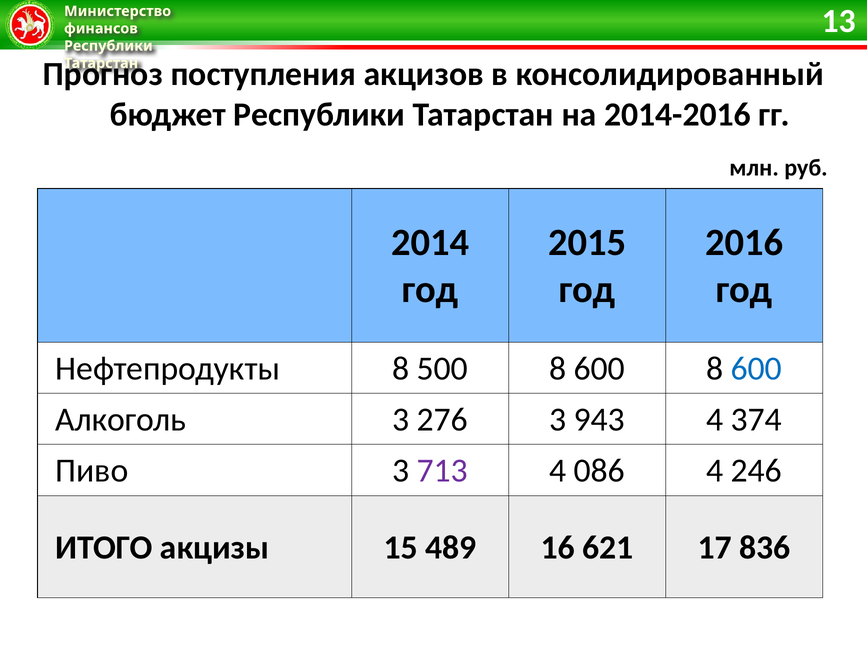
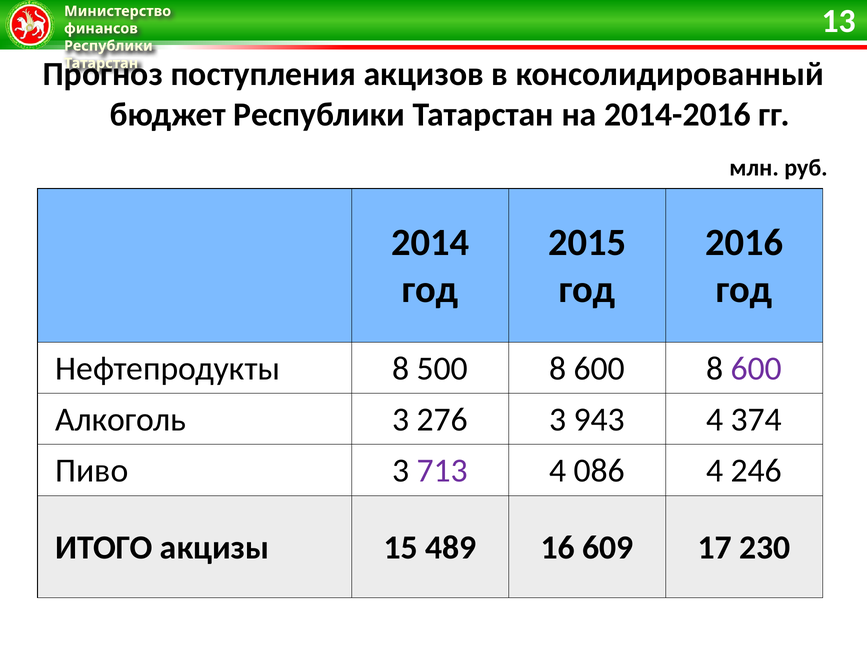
600 colour: blue -> purple (756, 369)
621: 621 -> 609 (608, 548)
836: 836 -> 230 (765, 548)
